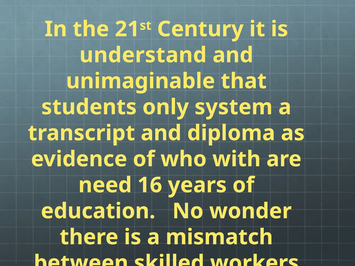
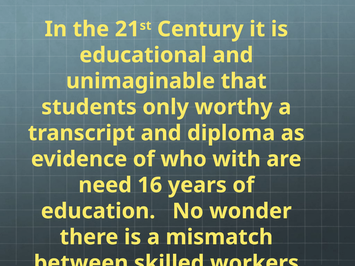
understand: understand -> educational (143, 55)
system: system -> worthy (234, 107)
